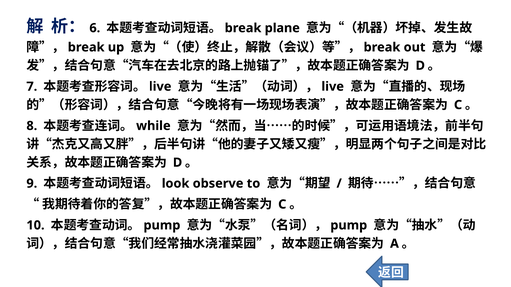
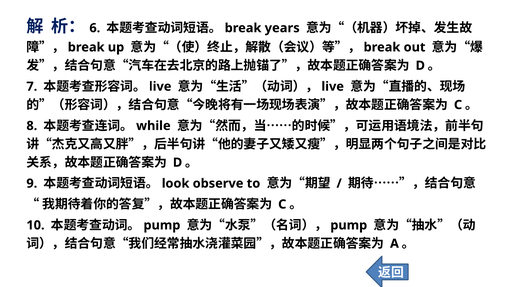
plane: plane -> years (282, 28)
